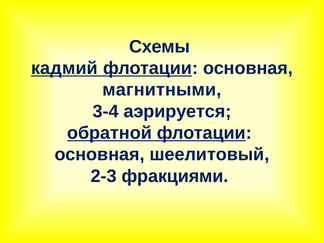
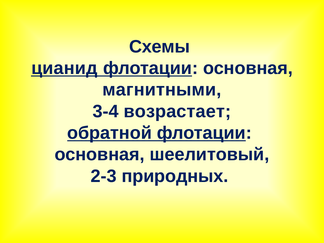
кадмий: кадмий -> цианид (64, 68)
аэрируется: аэрируется -> возрастает (177, 111)
фракциями: фракциями -> природных (175, 176)
